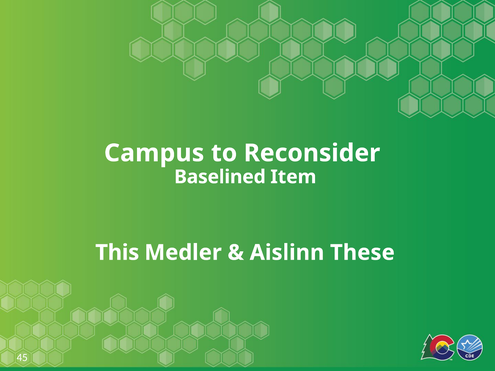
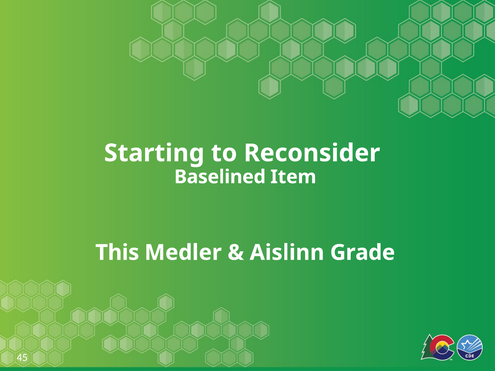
Campus: Campus -> Starting (154, 153)
These: These -> Grade (363, 253)
